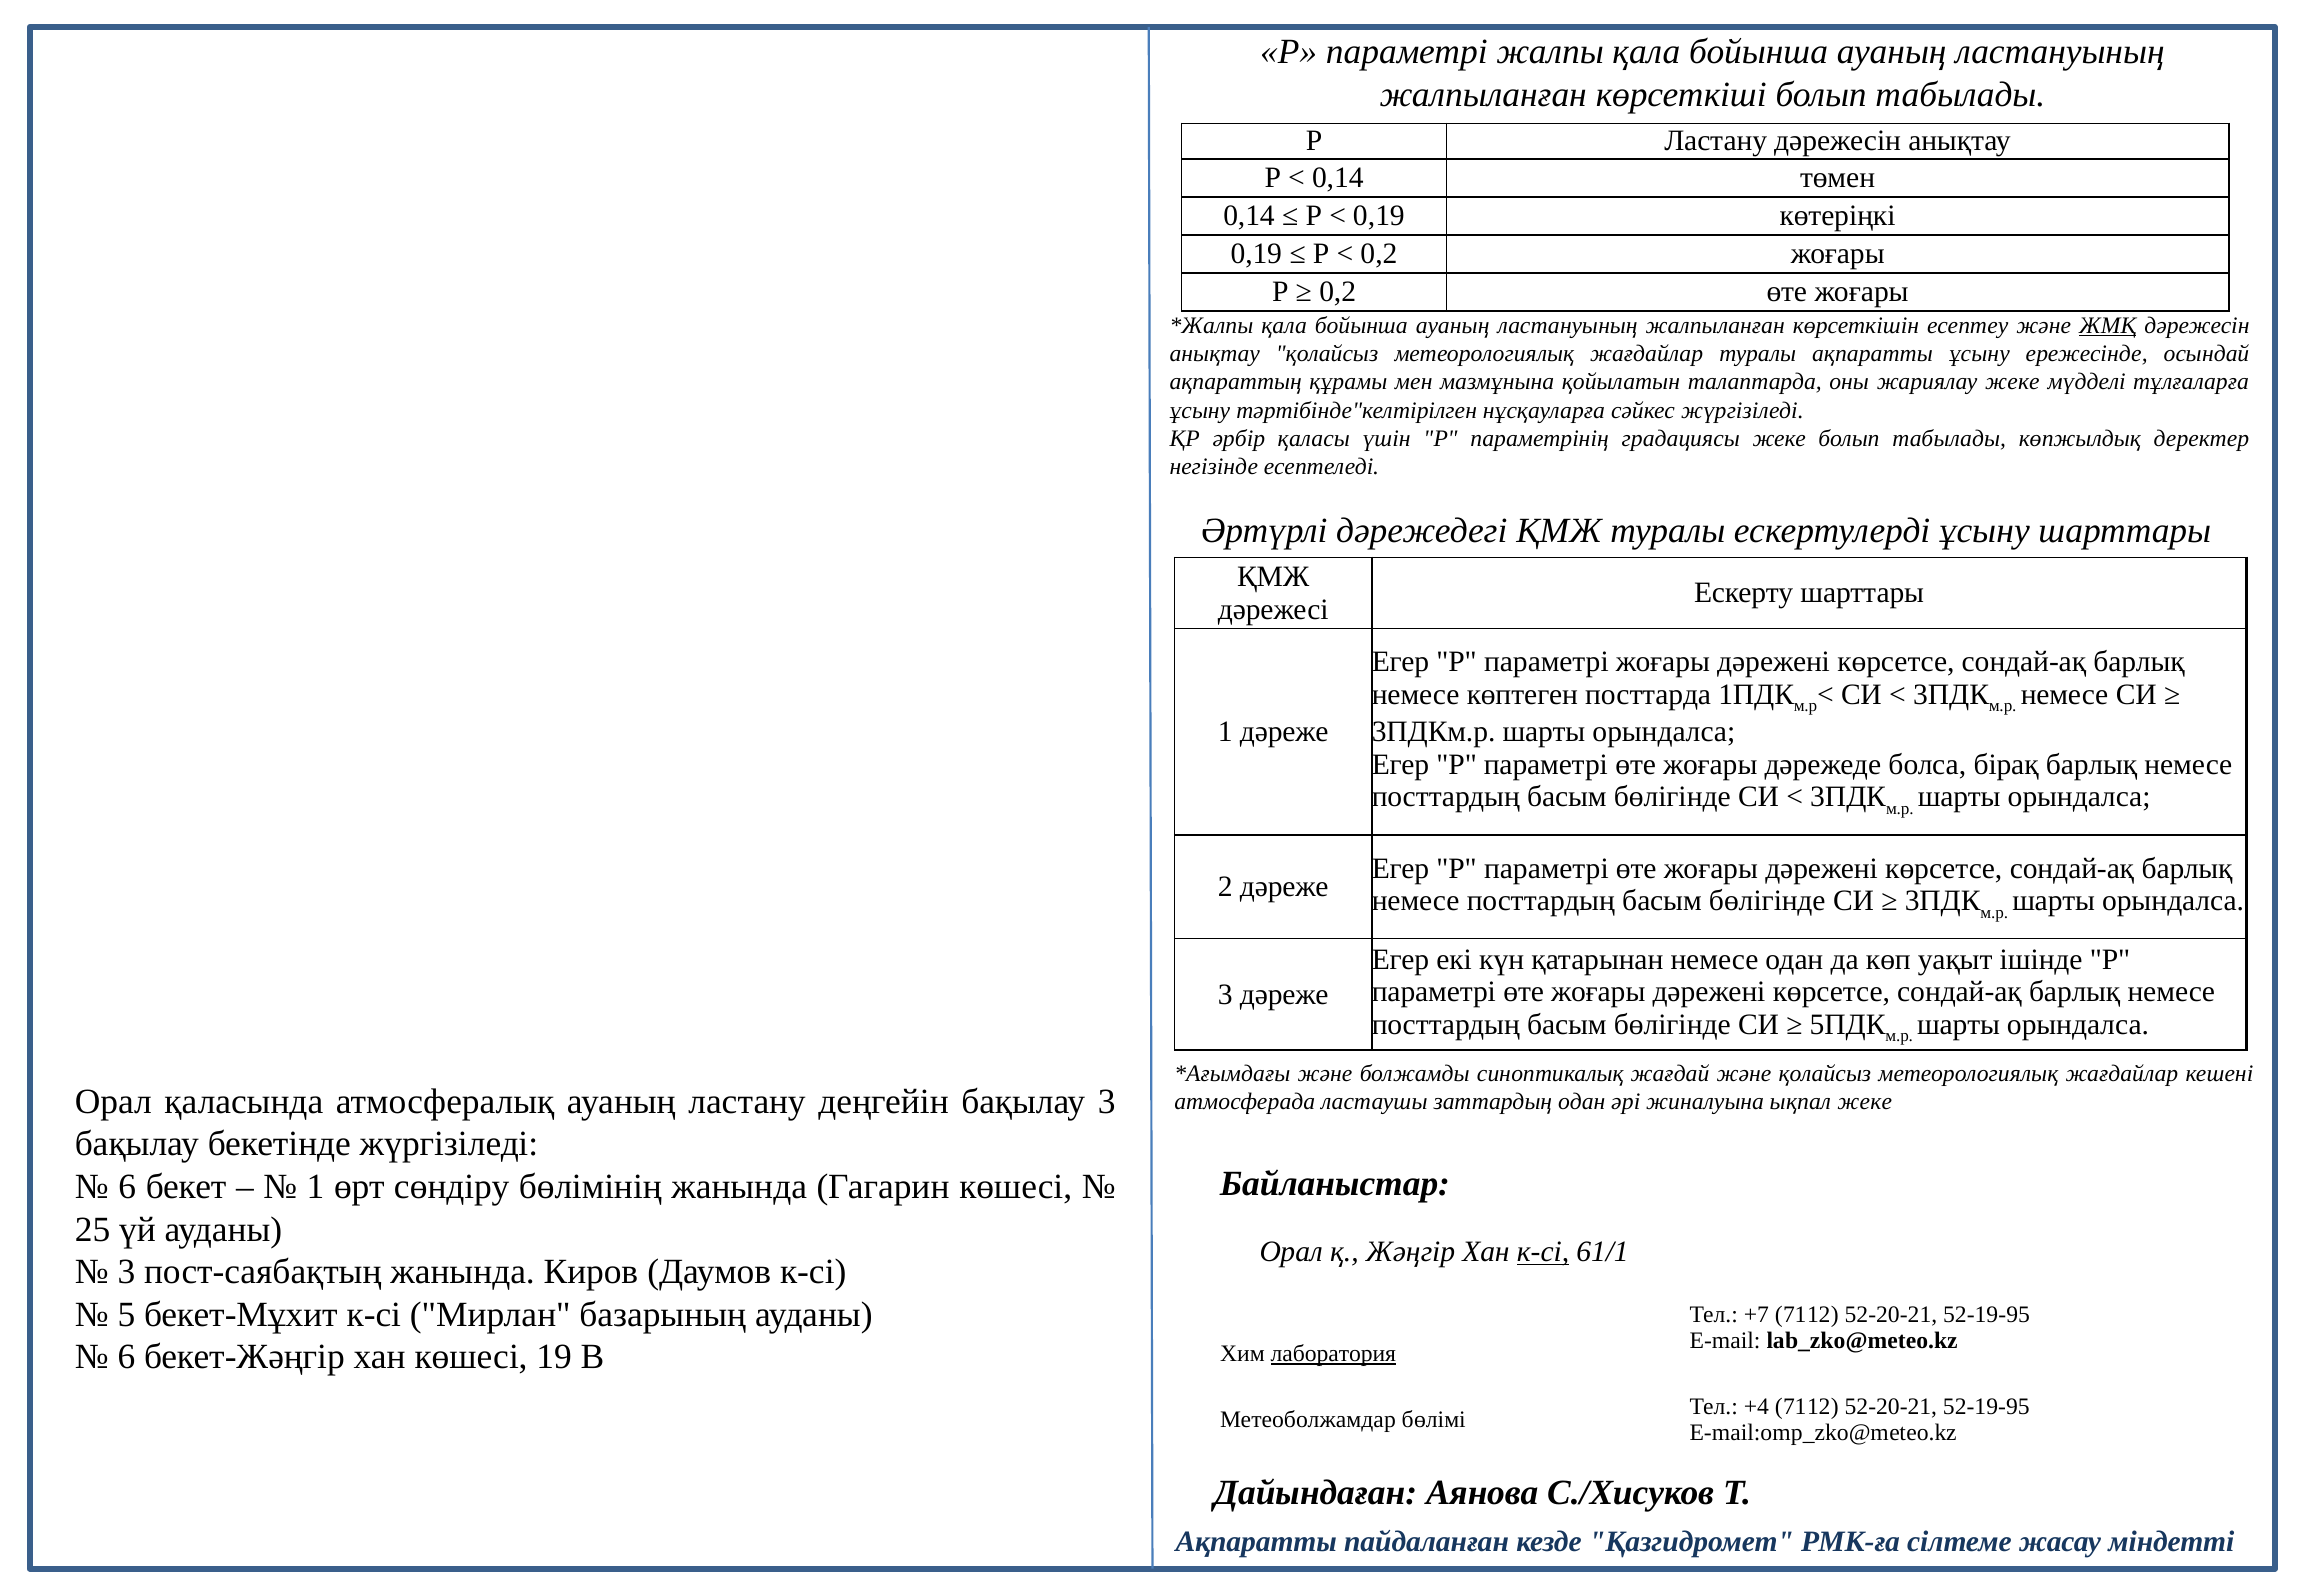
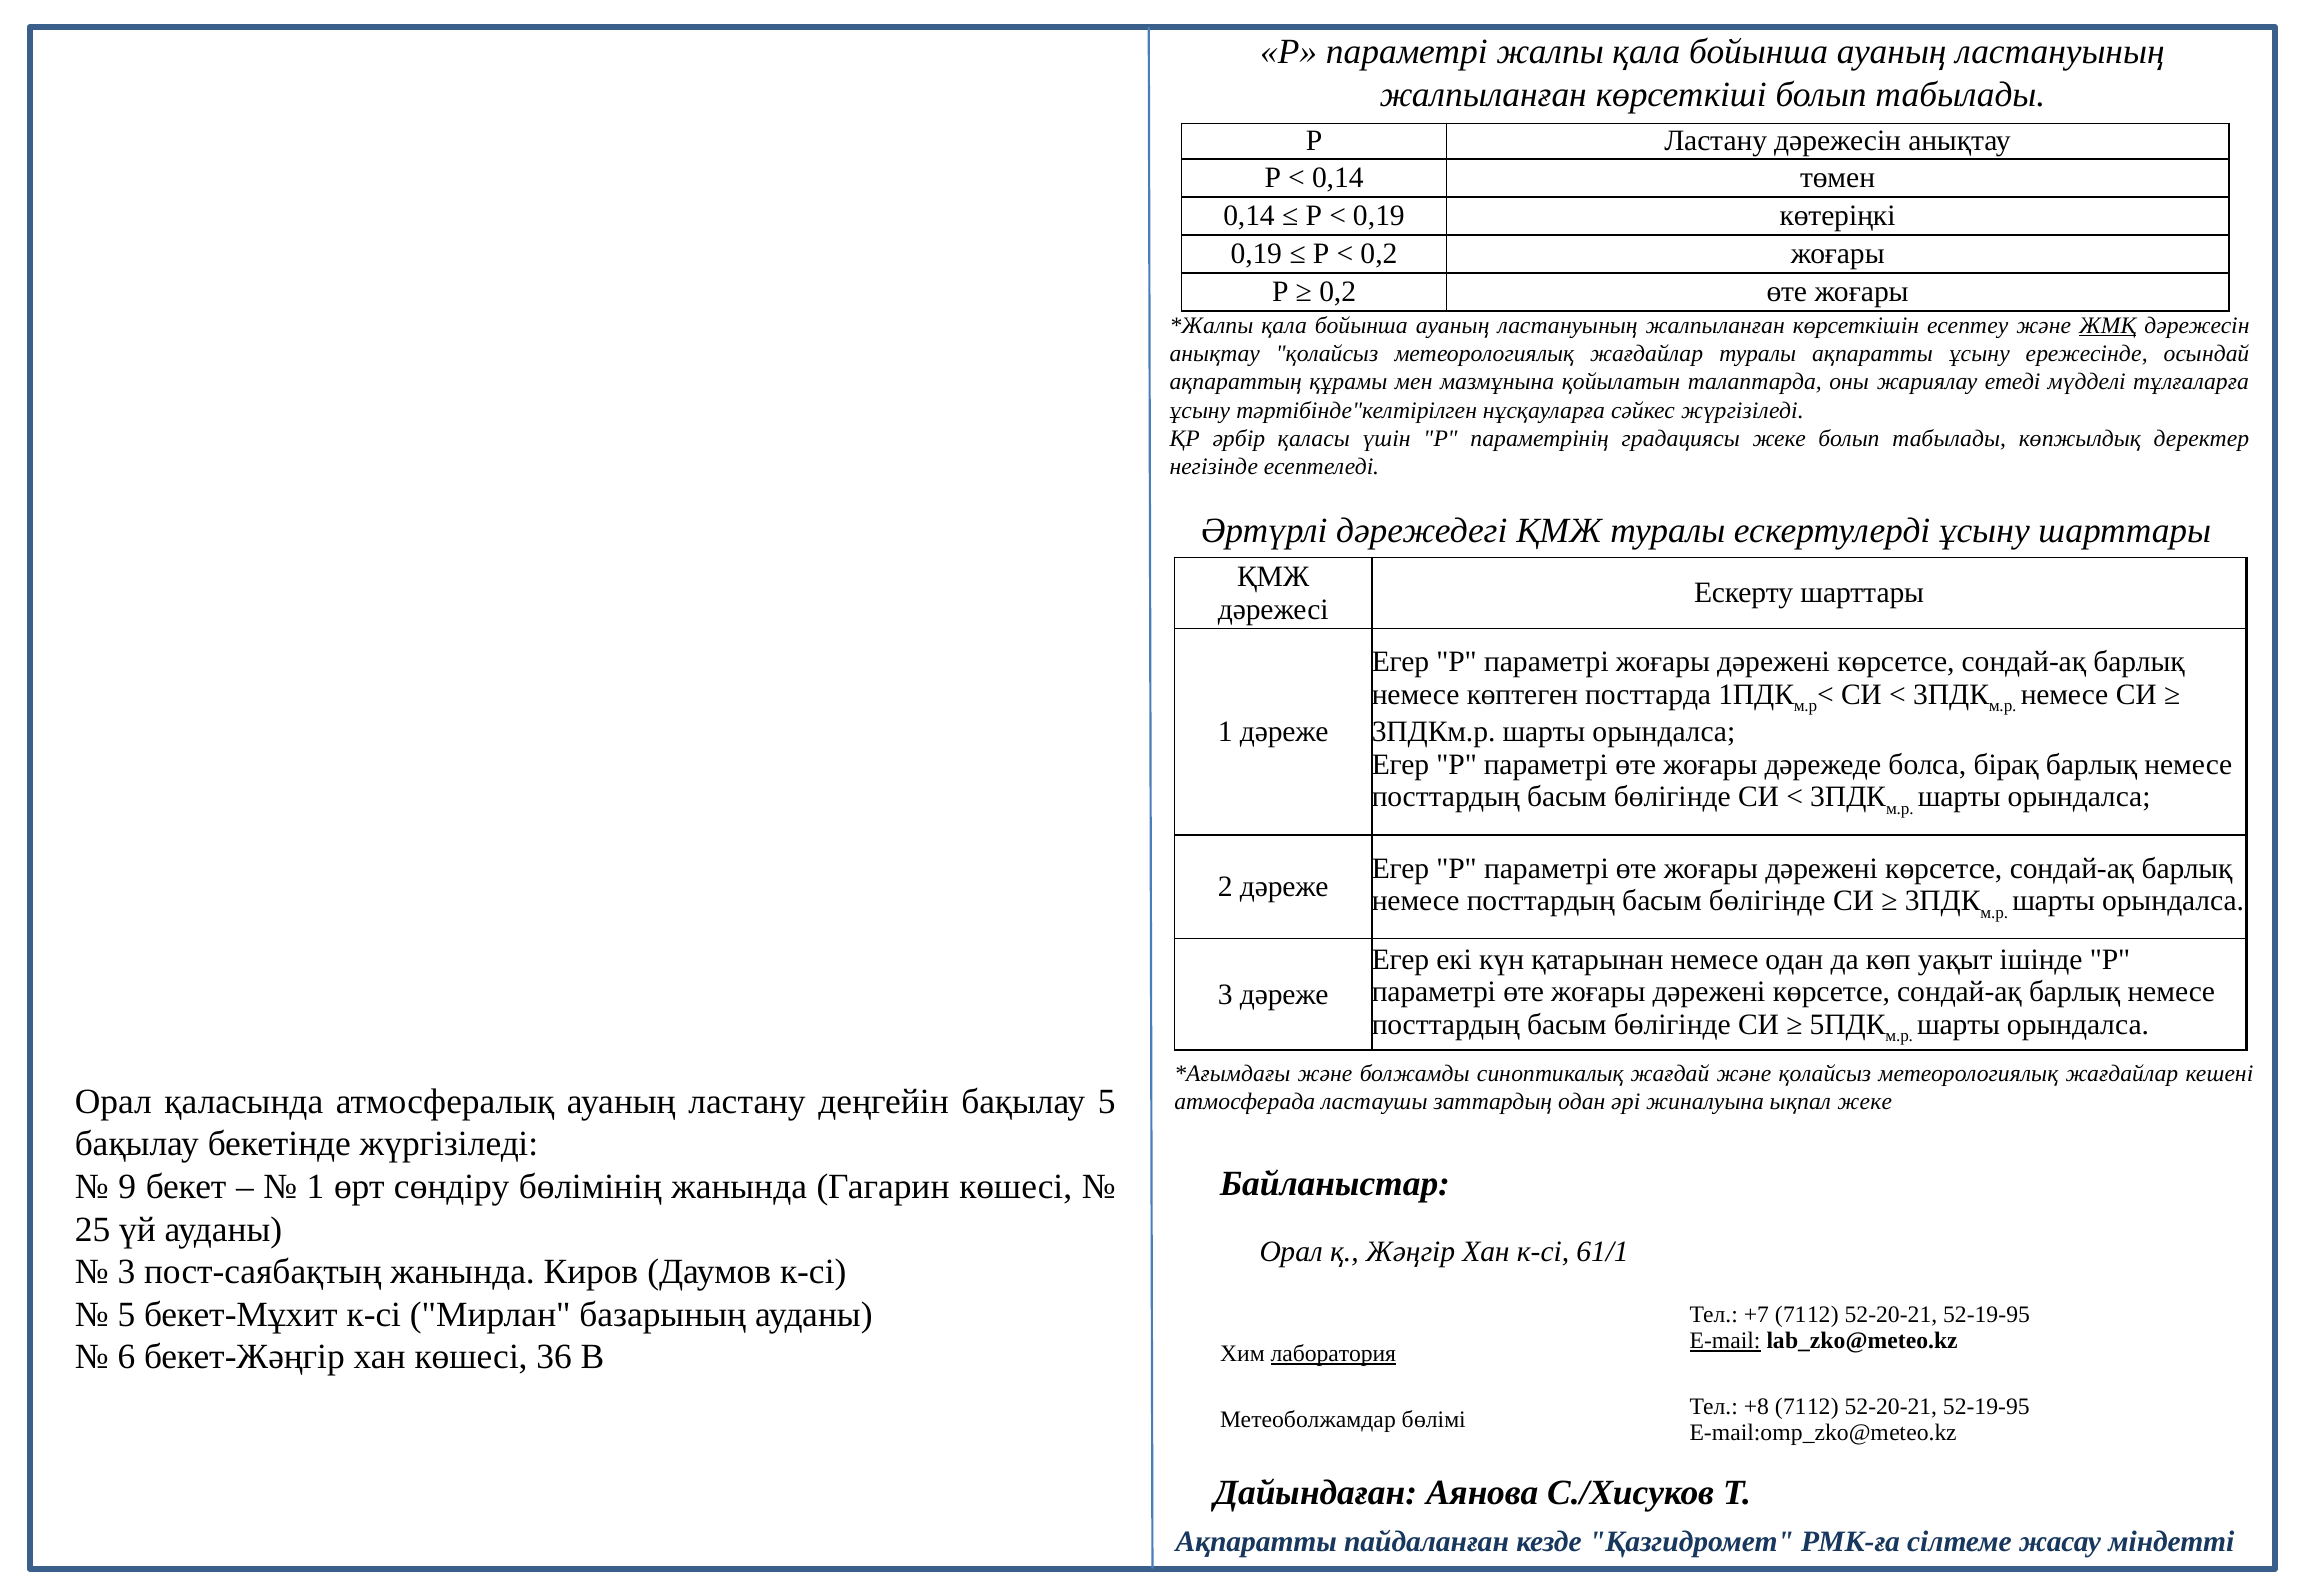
жариялау жеке: жеке -> етеді (2013, 382)
бақылау 3: 3 -> 5 (1107, 1102)
6: 6 -> 9 (127, 1187)
к-сі underline: present -> none (1543, 1252)
E-mail underline: none -> present (1725, 1341)
19: 19 -> 36 (554, 1357)
+4: +4 -> +8 (1756, 1406)
